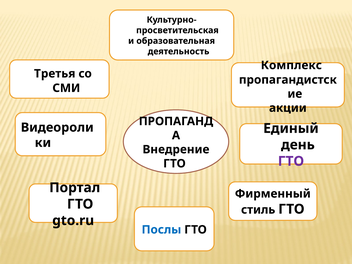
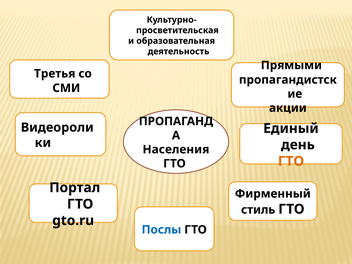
Комплекс: Комплекс -> Прямыми (291, 65)
Внедрение: Внедрение -> Населения (176, 149)
ГТО colour: purple -> orange (291, 161)
